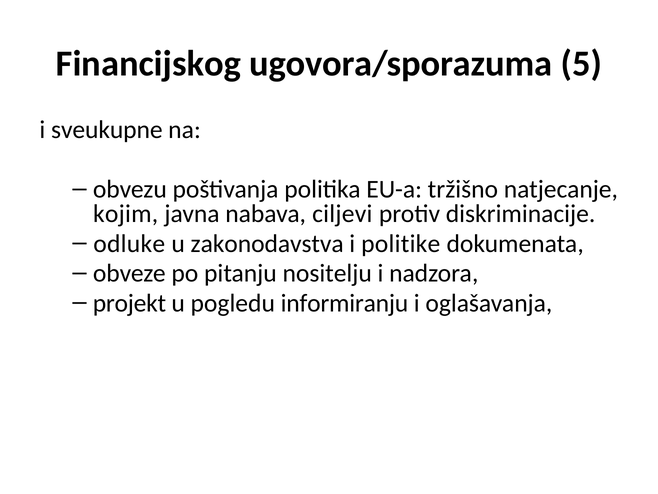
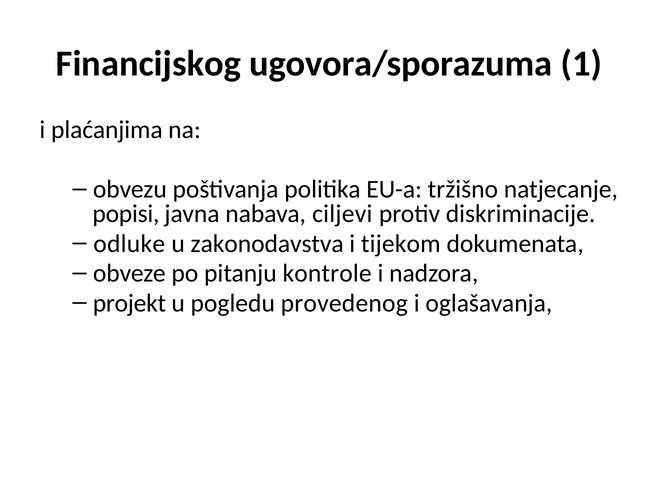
5: 5 -> 1 (581, 63)
sveukupne: sveukupne -> plaćanjima (107, 130)
kojim: kojim -> popisi (126, 214)
politike: politike -> tijekom (401, 243)
nositelju: nositelju -> kontrole (327, 273)
informiranju: informiranju -> provedenog (344, 303)
